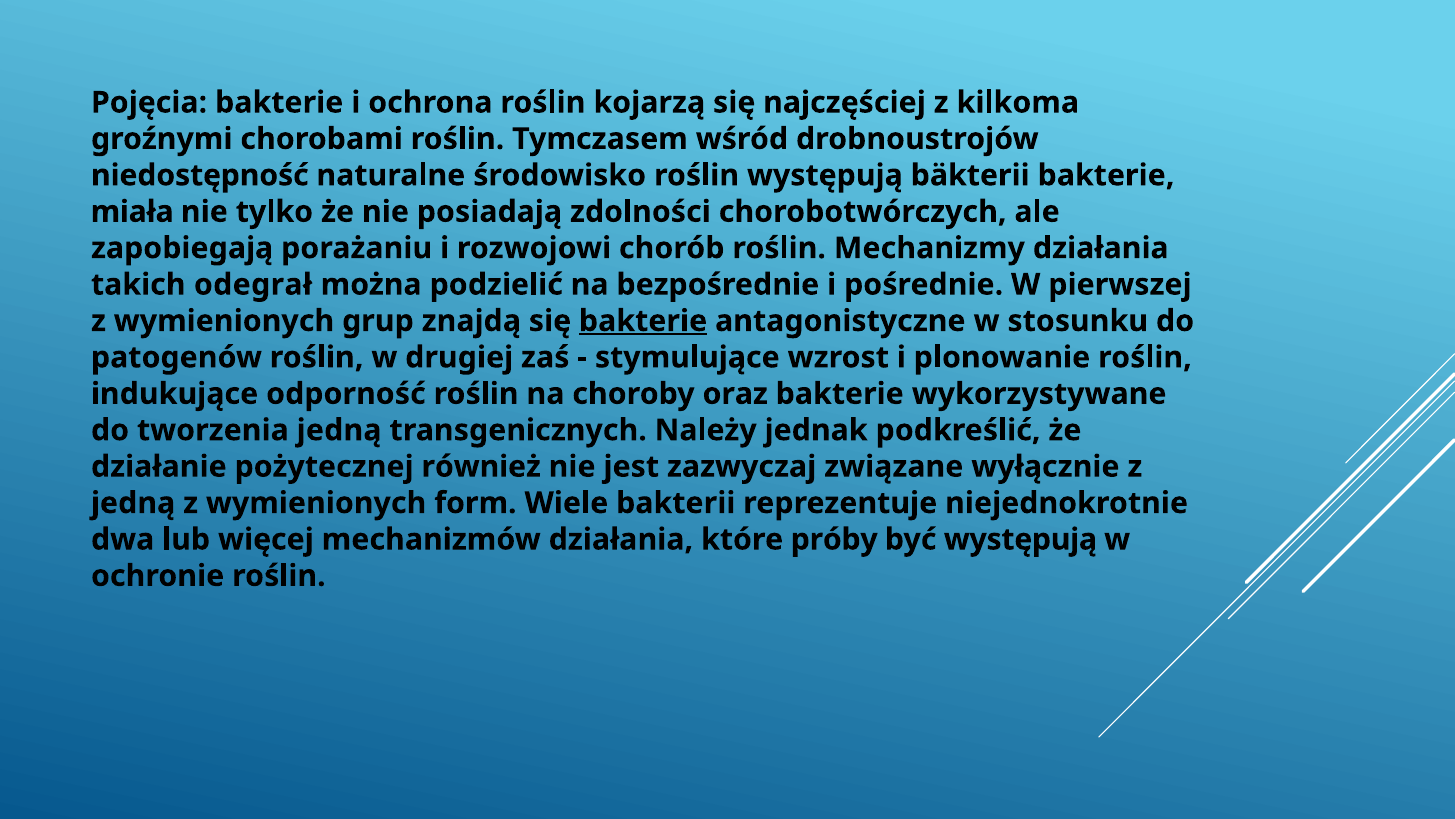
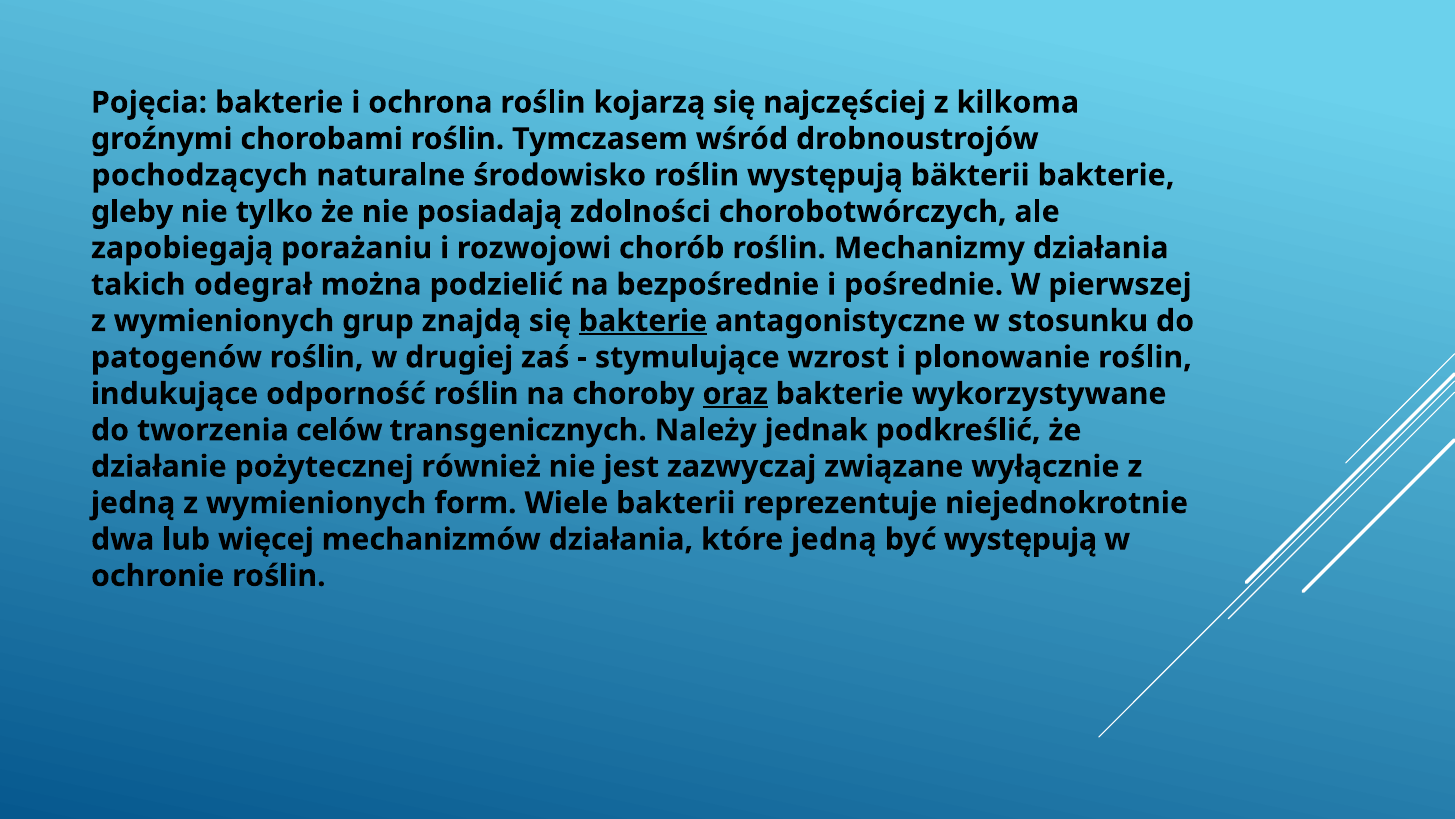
niedostępność: niedostępność -> pochodzących (200, 175)
miała: miała -> gleby (132, 212)
oraz underline: none -> present (735, 394)
tworzenia jedną: jedną -> celów (339, 430)
które próby: próby -> jedną (834, 539)
